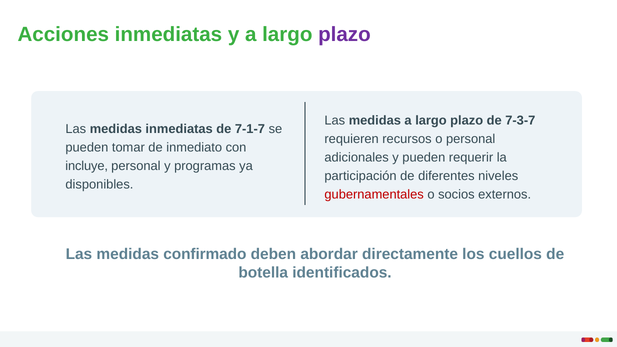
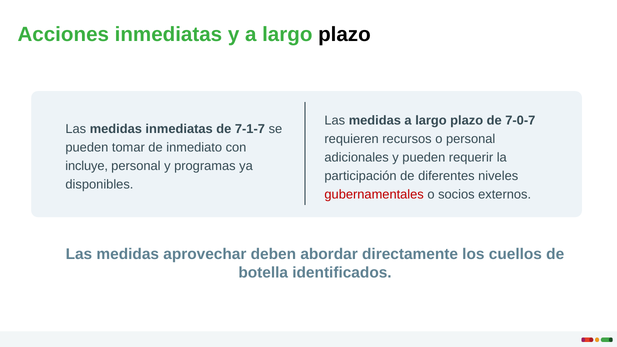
plazo colour: purple -> black (344, 35)
7-3-7: 7-3-7 -> 7-0-7 (520, 120)
confirmado: confirmado -> aprovechar (205, 254)
